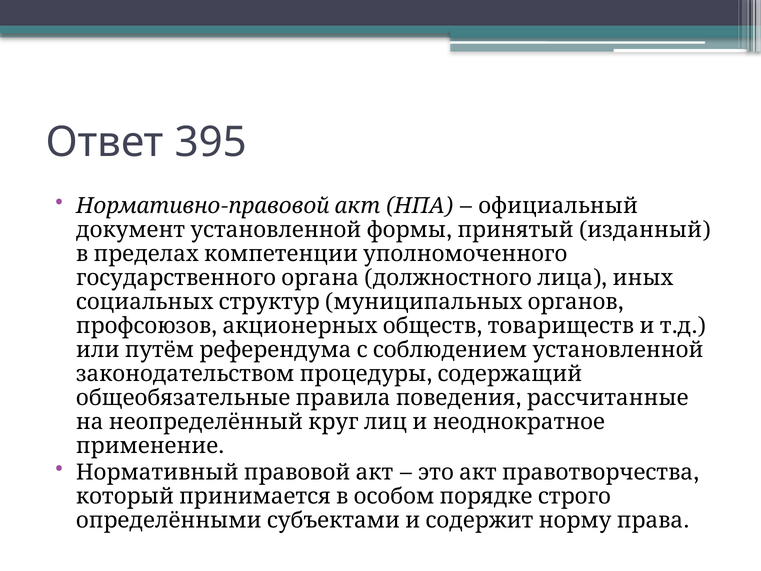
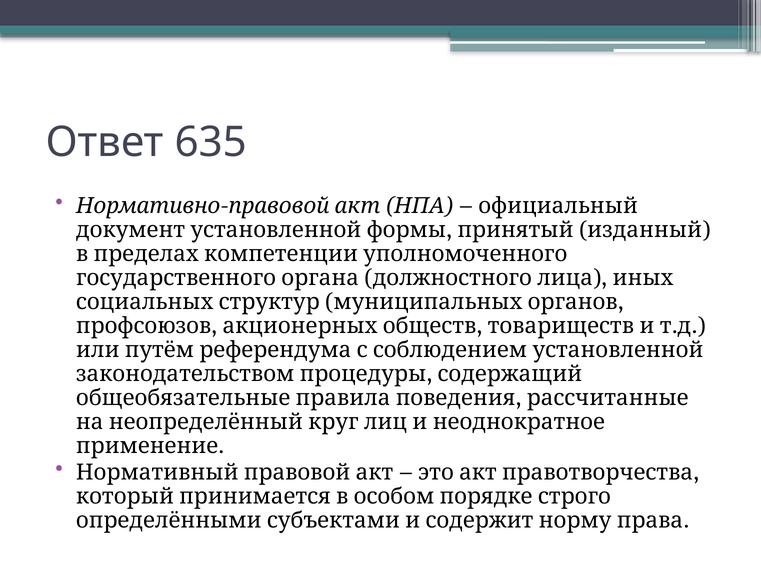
395: 395 -> 635 (211, 142)
